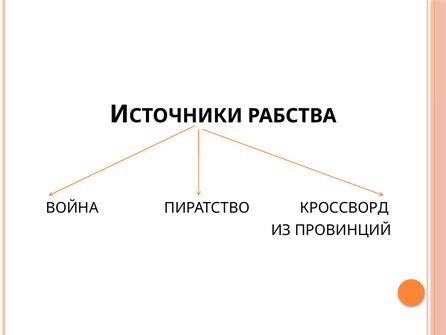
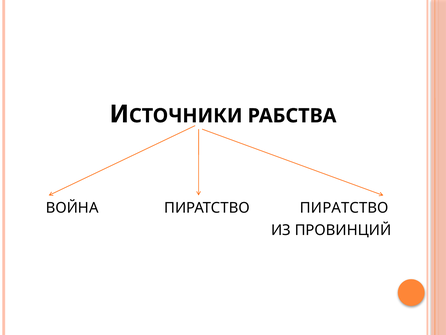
ПИРАТСТВО КРОССВОРД: КРОССВОРД -> ПИРАТСТВО (344, 208)
